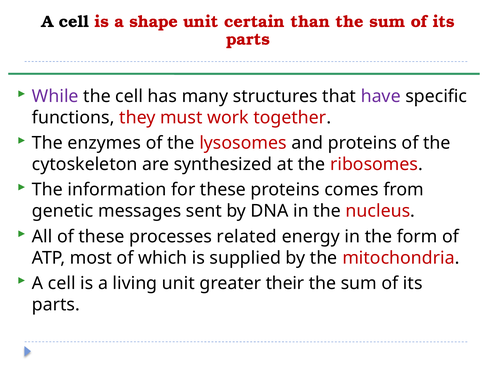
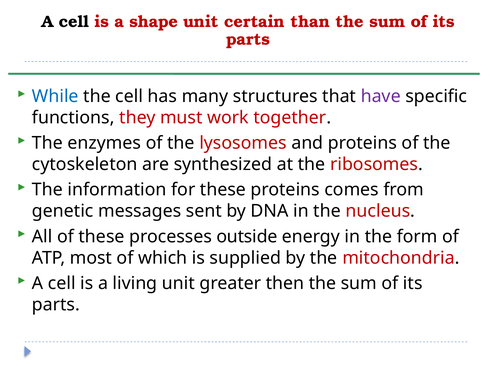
While colour: purple -> blue (55, 96)
related: related -> outside (247, 237)
their: their -> then (285, 283)
